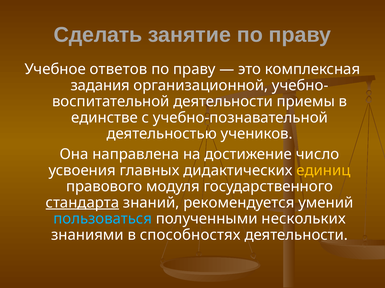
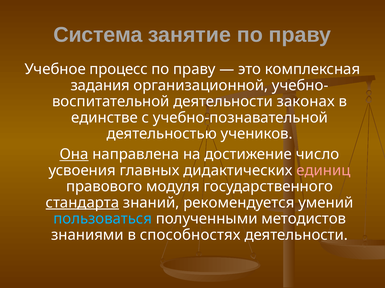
Сделать: Сделать -> Система (98, 35)
ответов: ответов -> процесс (119, 69)
приемы: приемы -> законах (306, 102)
Она underline: none -> present (74, 155)
единиц colour: yellow -> pink (323, 171)
нескольких: нескольких -> методистов (304, 219)
